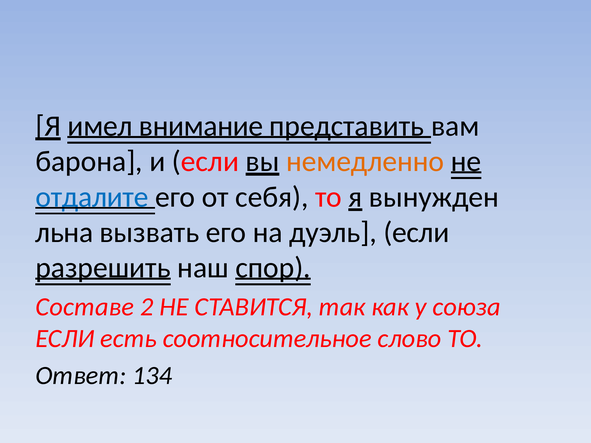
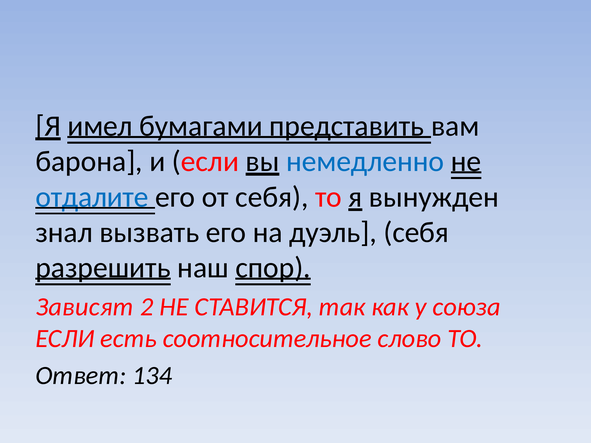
внимание: внимание -> бумагами (201, 126)
немедленно colour: orange -> blue (365, 162)
льна: льна -> знал (64, 233)
дуэль если: если -> себя (416, 233)
Составе: Составе -> Зависят (85, 307)
